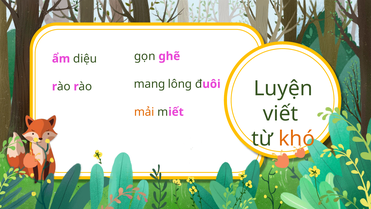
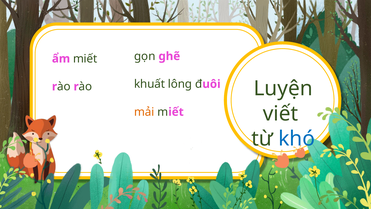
diệu: diệu -> miết (85, 59)
mang: mang -> khuất (150, 84)
khó colour: orange -> blue (297, 139)
